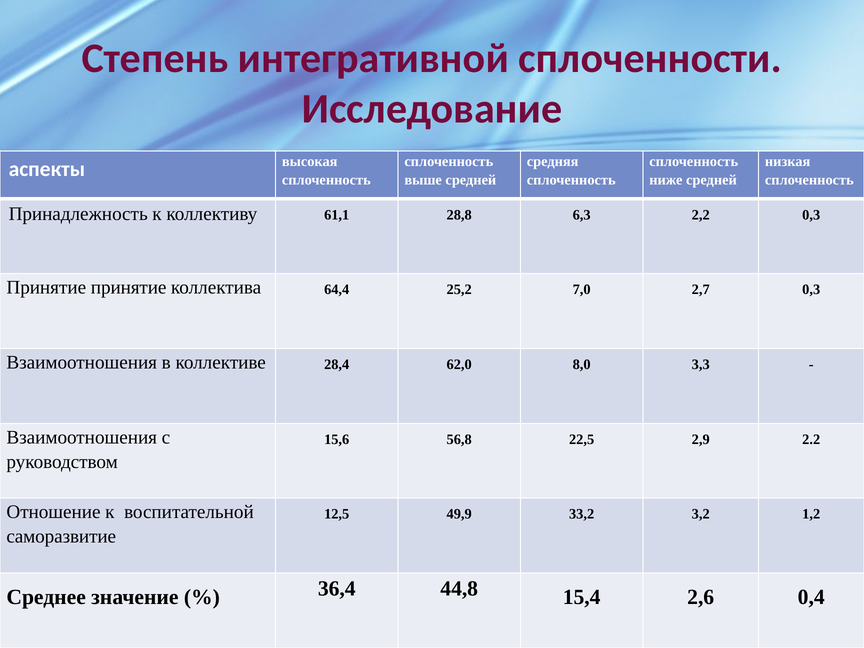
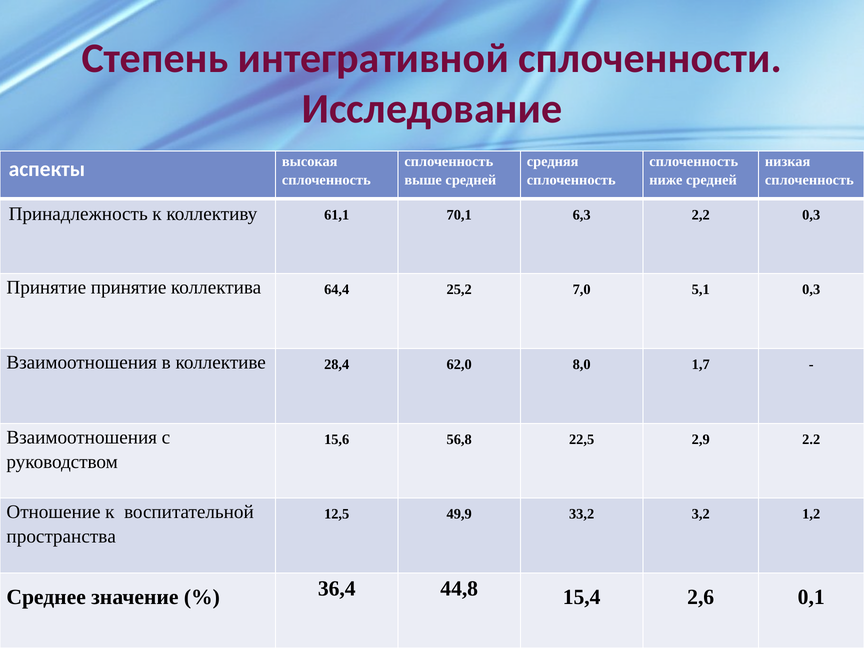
28,8: 28,8 -> 70,1 (459, 215)
2,7: 2,7 -> 5,1 (701, 290)
3,3: 3,3 -> 1,7 (701, 365)
саморазвитие: саморазвитие -> пространства (61, 537)
0,4: 0,4 -> 0,1 (811, 597)
